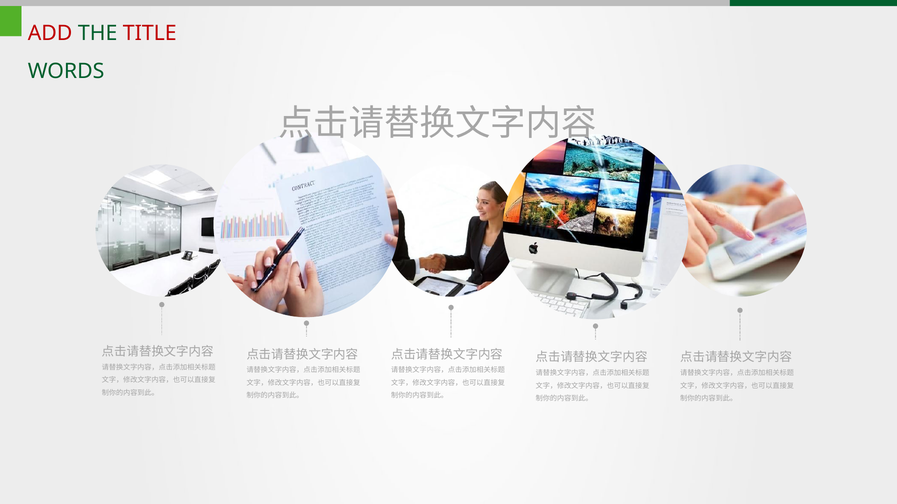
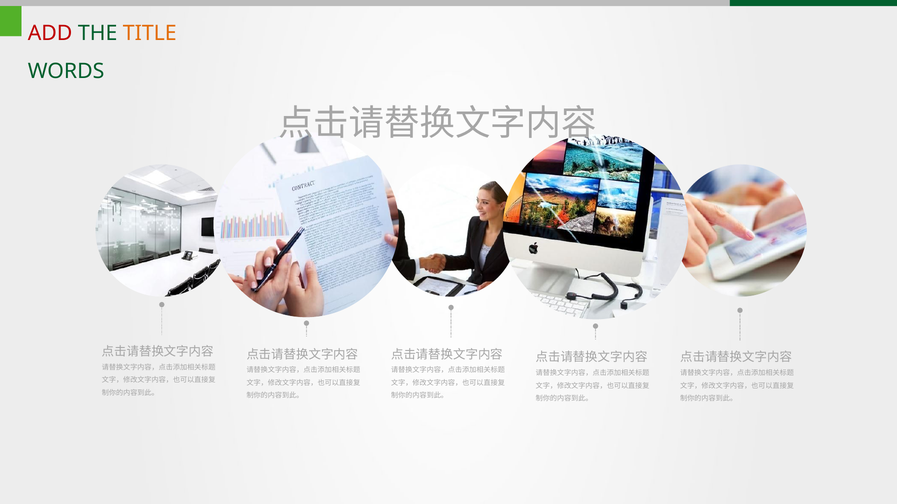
TITLE colour: red -> orange (150, 33)
